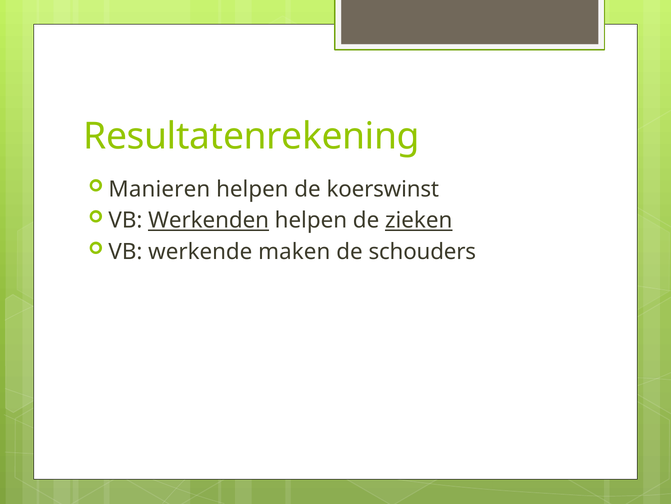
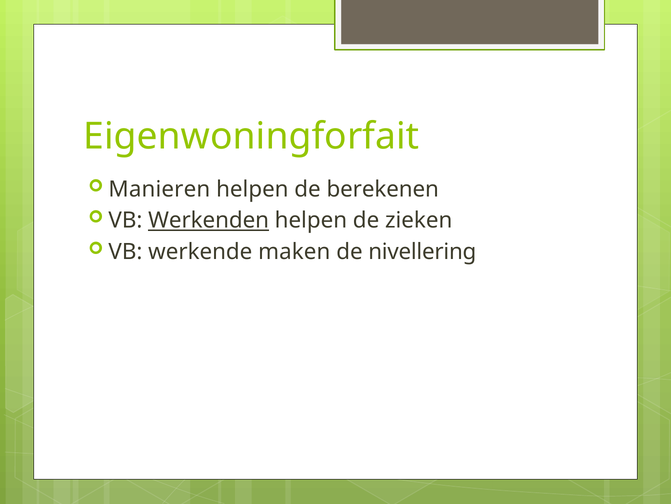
Resultatenrekening: Resultatenrekening -> Eigenwoningforfait (251, 136)
koerswinst: koerswinst -> berekenen (383, 189)
zieken underline: present -> none (419, 220)
schouders: schouders -> nivellering (422, 251)
